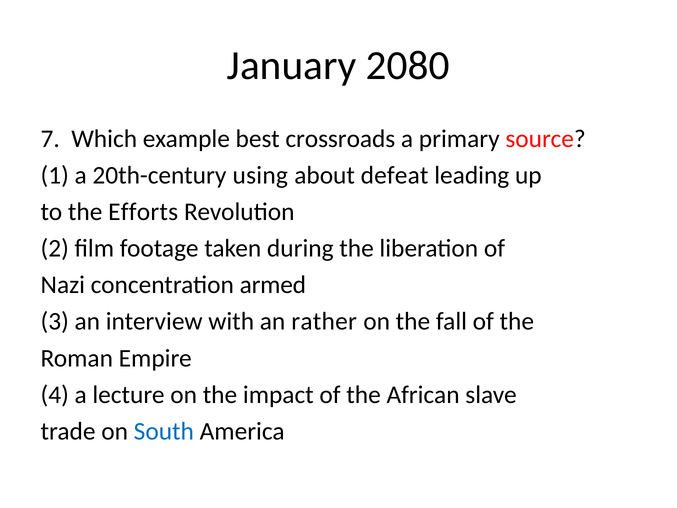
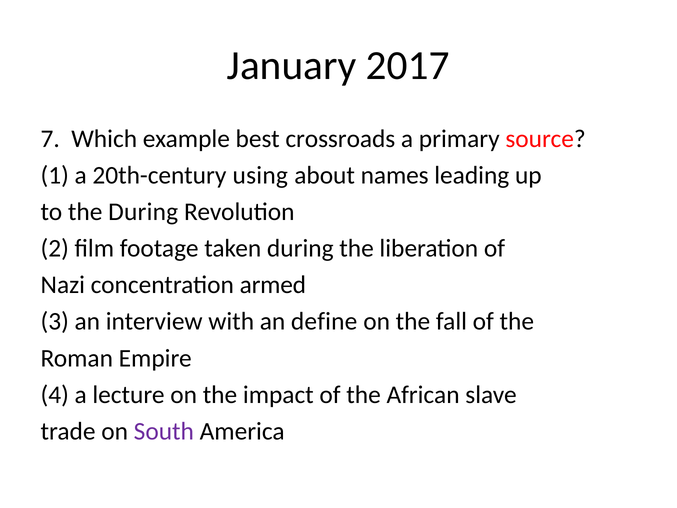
2080: 2080 -> 2017 (408, 66)
defeat: defeat -> names (395, 175)
the Efforts: Efforts -> During (143, 212)
rather: rather -> define (324, 321)
South colour: blue -> purple (164, 431)
